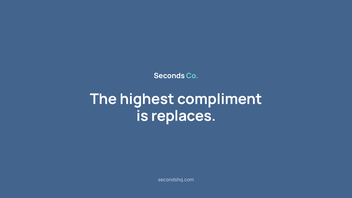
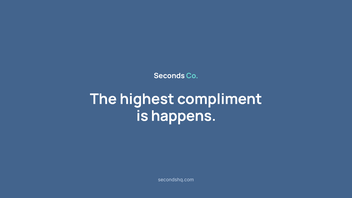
replaces: replaces -> happens (184, 116)
